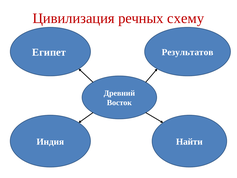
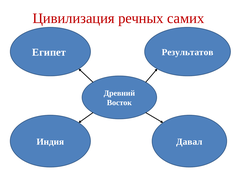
схему: схему -> самих (186, 18)
Найти: Найти -> Давал (189, 142)
